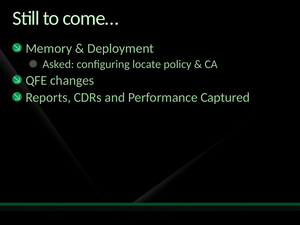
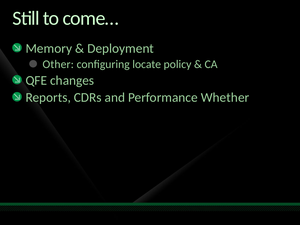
Asked: Asked -> Other (58, 64)
Captured: Captured -> Whether (225, 98)
